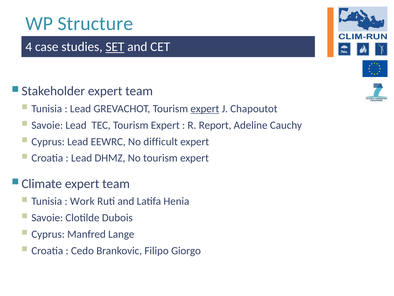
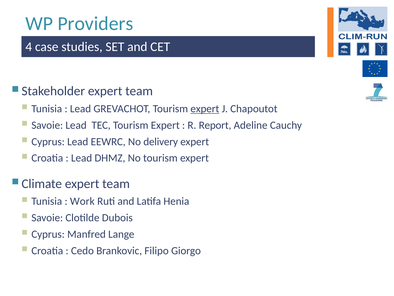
Structure: Structure -> Providers (95, 24)
SET underline: present -> none (115, 47)
difficult: difficult -> delivery (161, 141)
